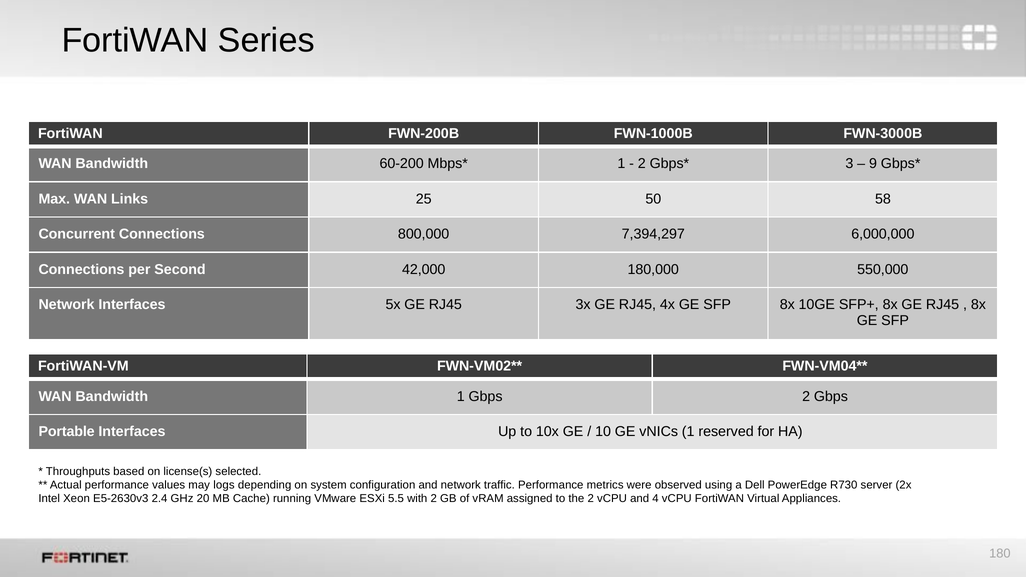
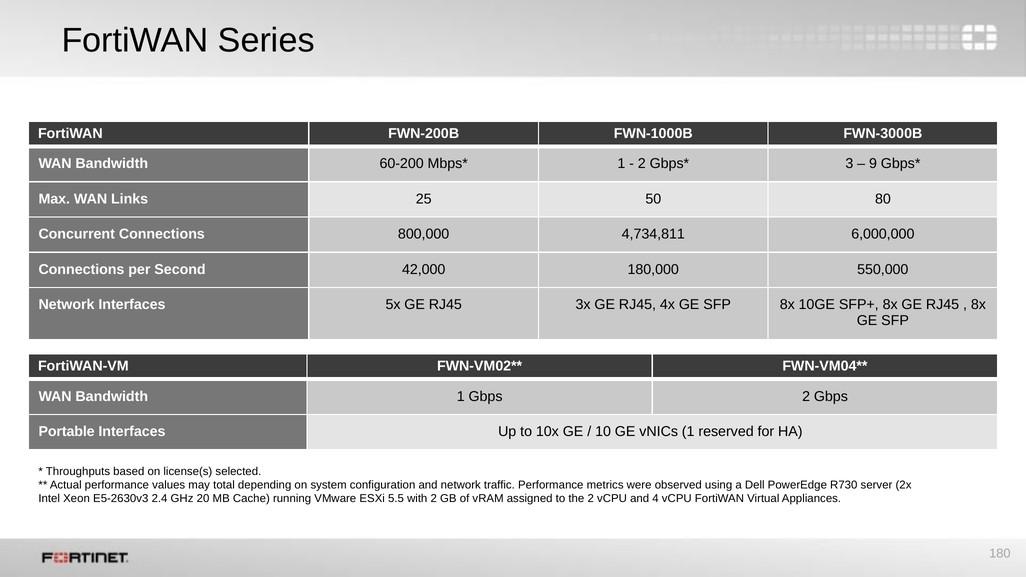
58: 58 -> 80 (883, 199)
7,394,297: 7,394,297 -> 4,734,811 (653, 234)
logs: logs -> total (224, 485)
